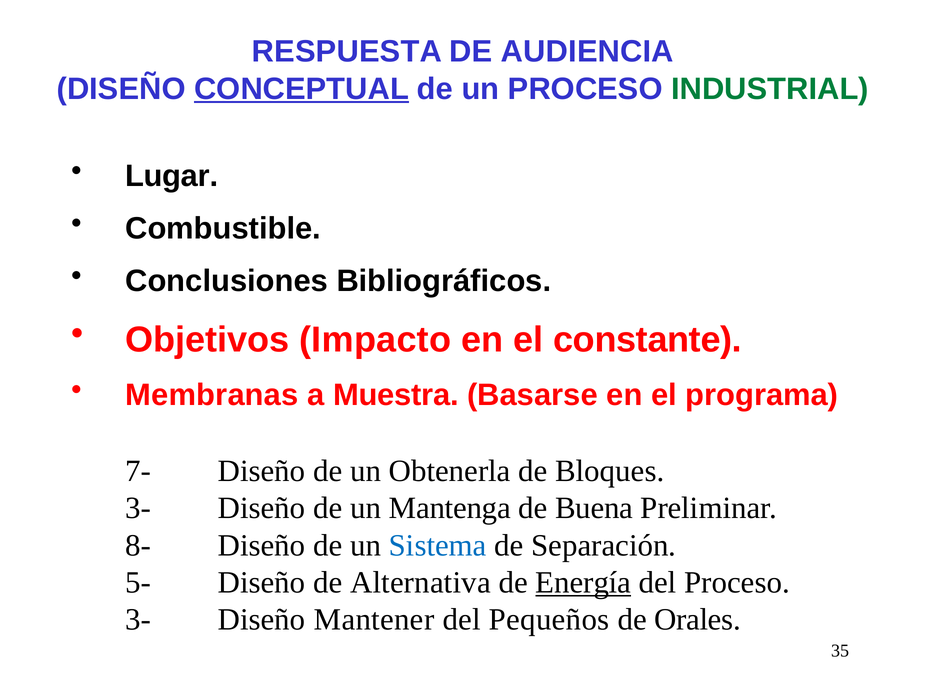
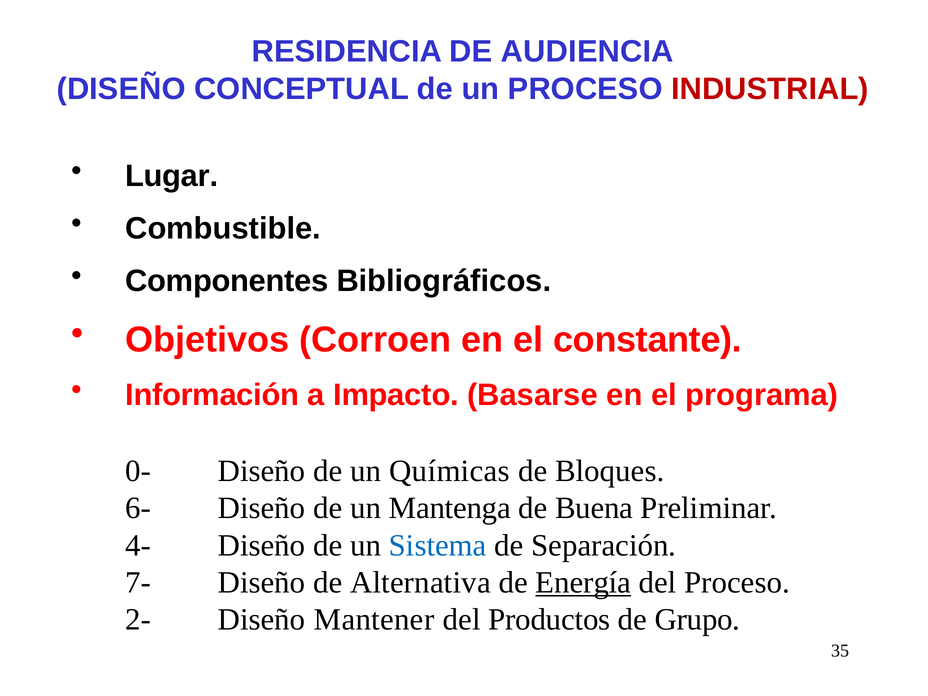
RESPUESTA: RESPUESTA -> RESIDENCIA (347, 52)
CONCEPTUAL underline: present -> none (302, 89)
INDUSTRIAL colour: green -> red (770, 89)
Conclusiones: Conclusiones -> Componentes (227, 281)
Impacto: Impacto -> Corroen (375, 340)
Membranas: Membranas -> Información (212, 395)
Muestra: Muestra -> Impacto (396, 395)
7-: 7- -> 0- (138, 471)
Obtenerla: Obtenerla -> Químicas (450, 471)
3-: 3- -> 6- (138, 508)
8-: 8- -> 4- (138, 545)
5-: 5- -> 7- (138, 582)
3-: 3- -> 2- (138, 620)
Pequeños: Pequeños -> Productos (549, 620)
Orales: Orales -> Grupo (698, 620)
